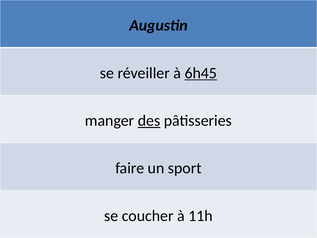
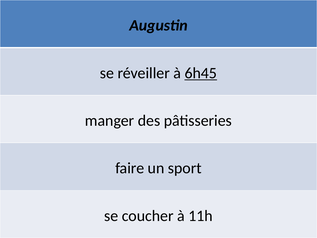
des underline: present -> none (149, 121)
